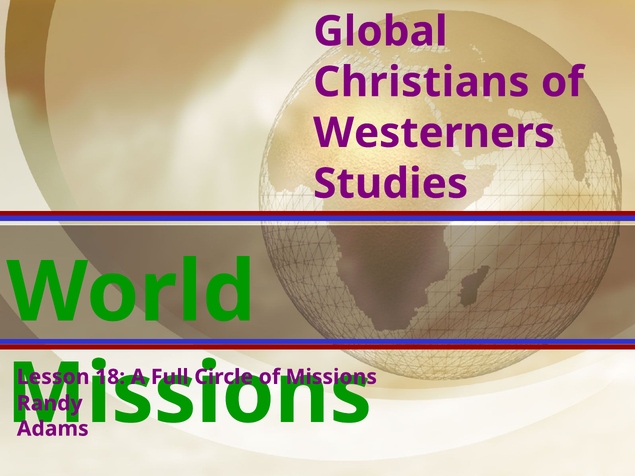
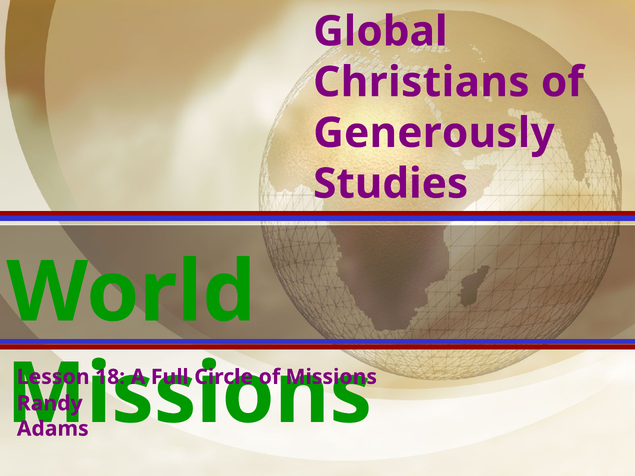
Westerners: Westerners -> Generously (434, 133)
